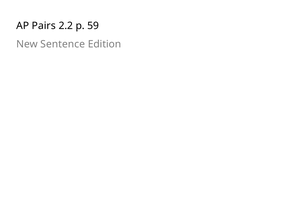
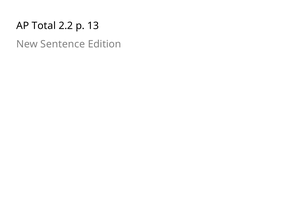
Pairs: Pairs -> Total (44, 26)
59: 59 -> 13 (93, 26)
